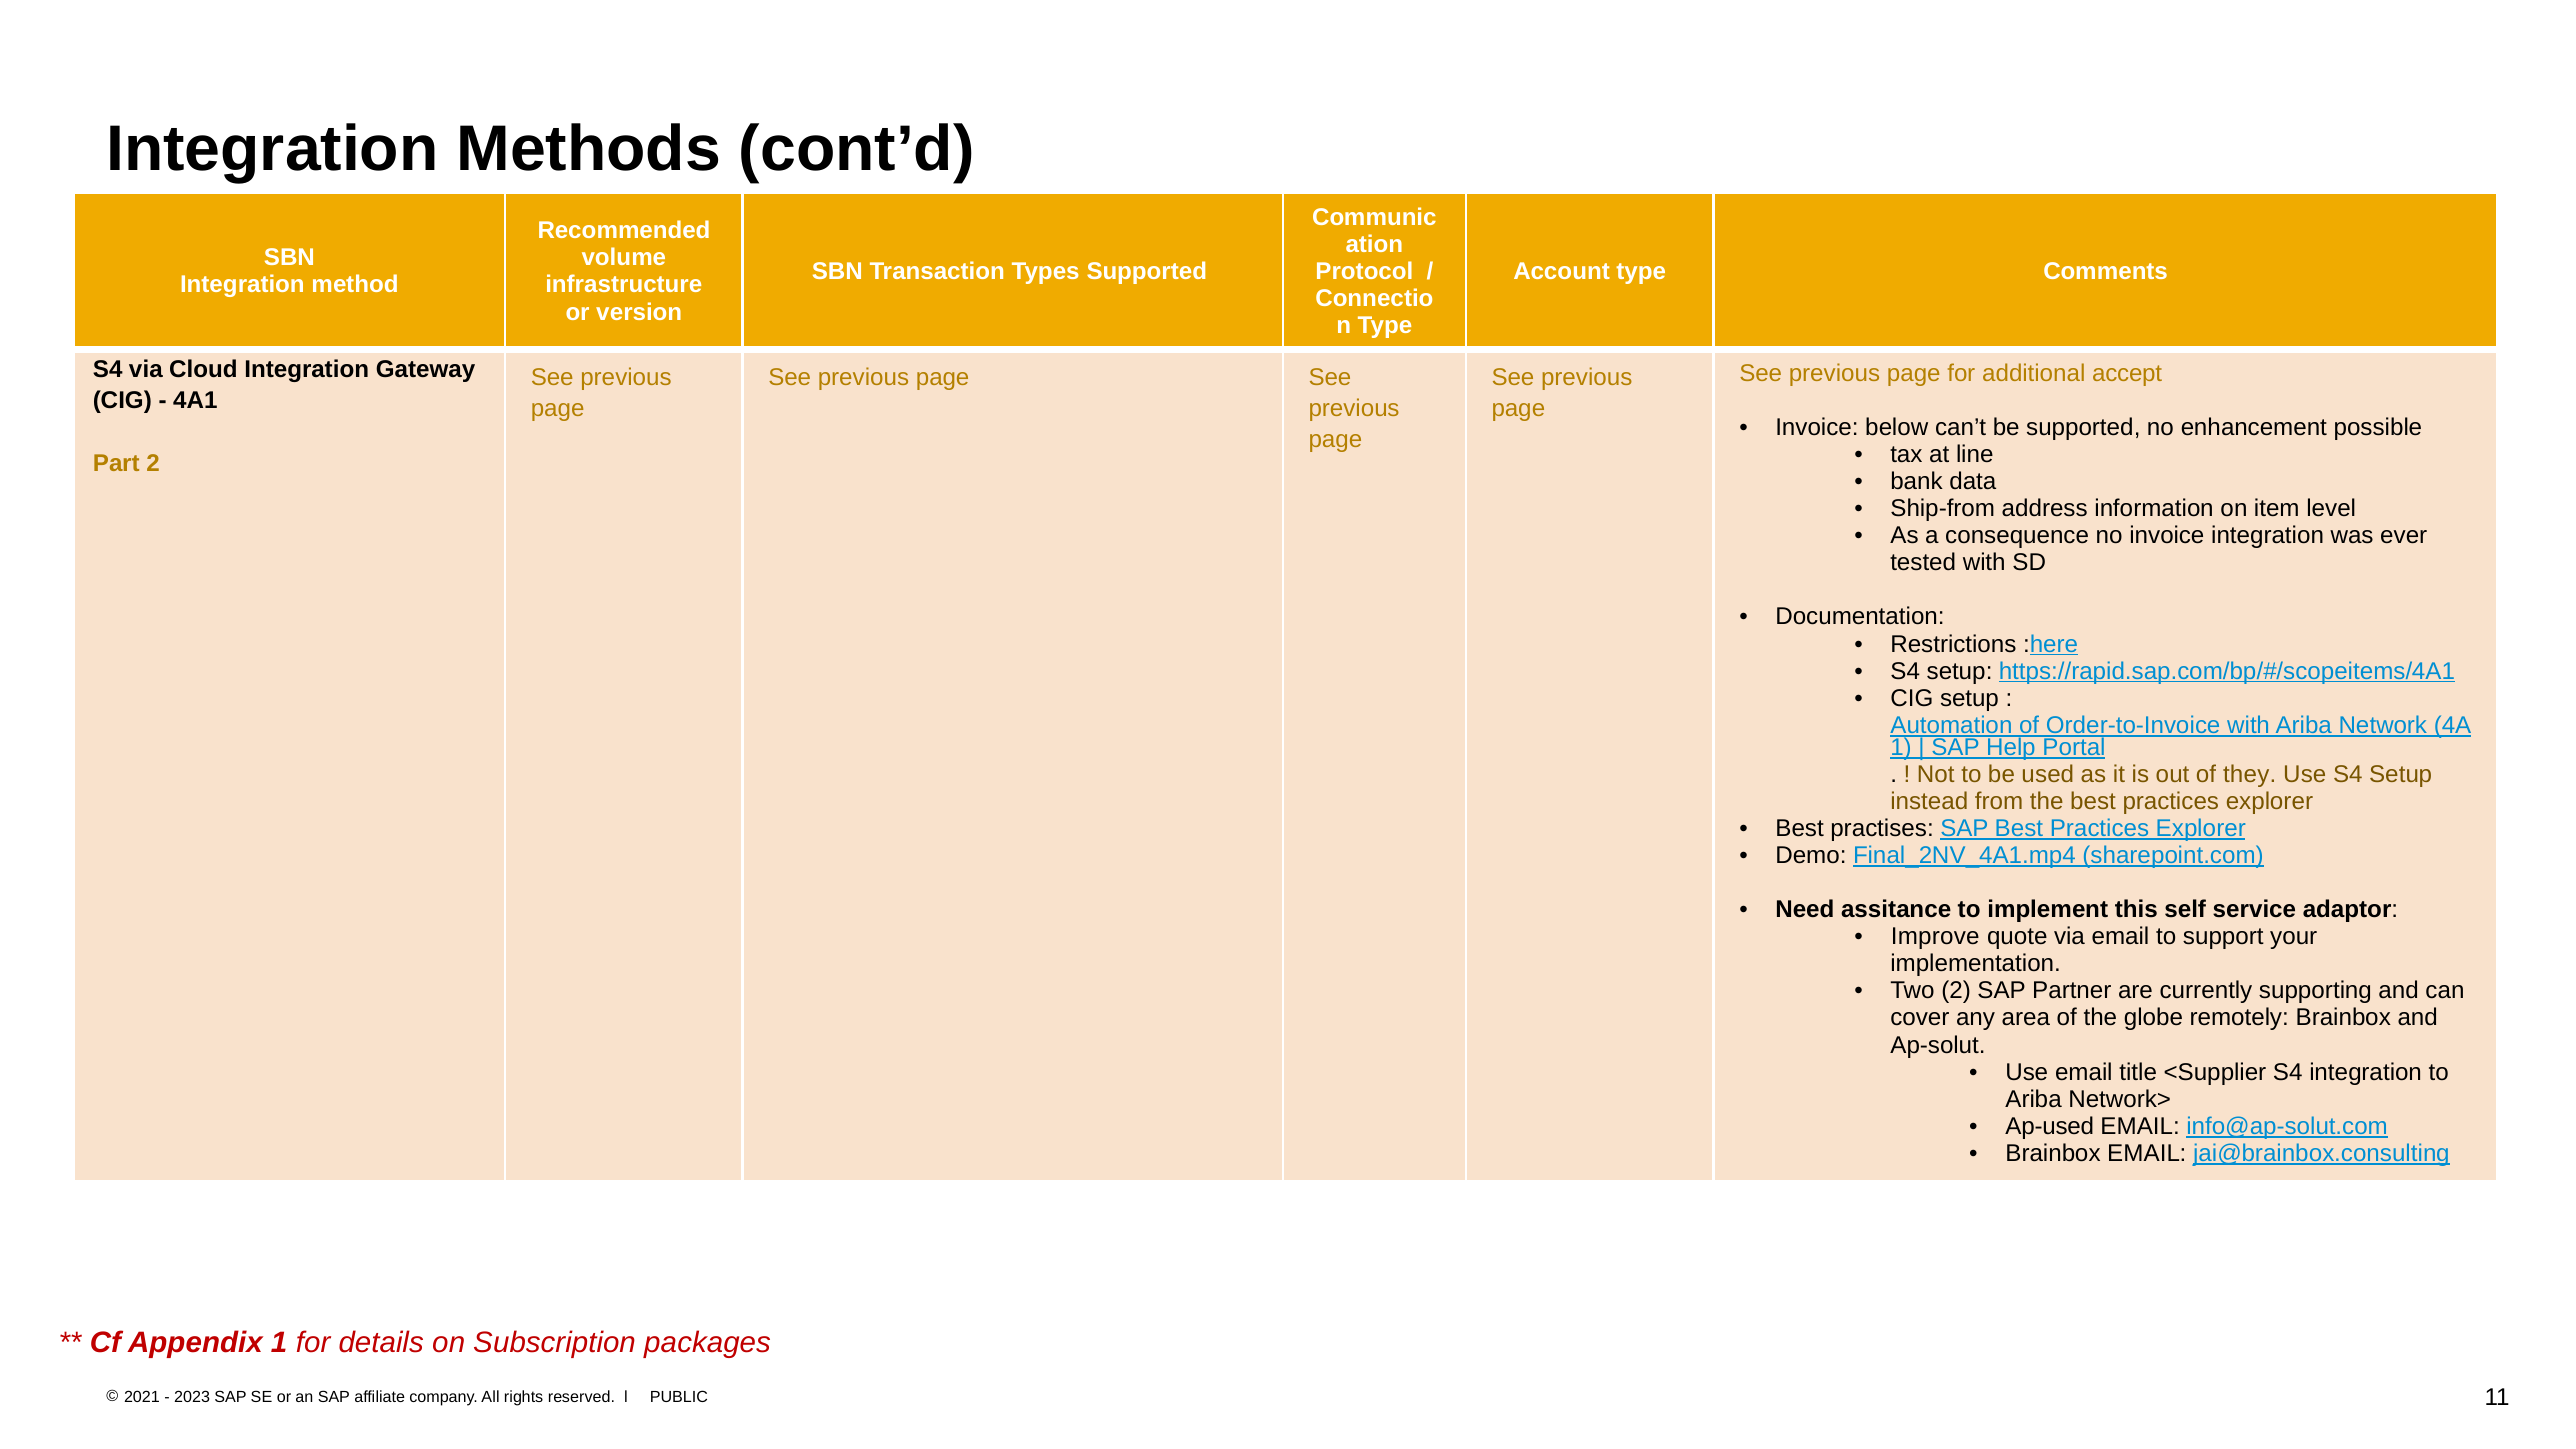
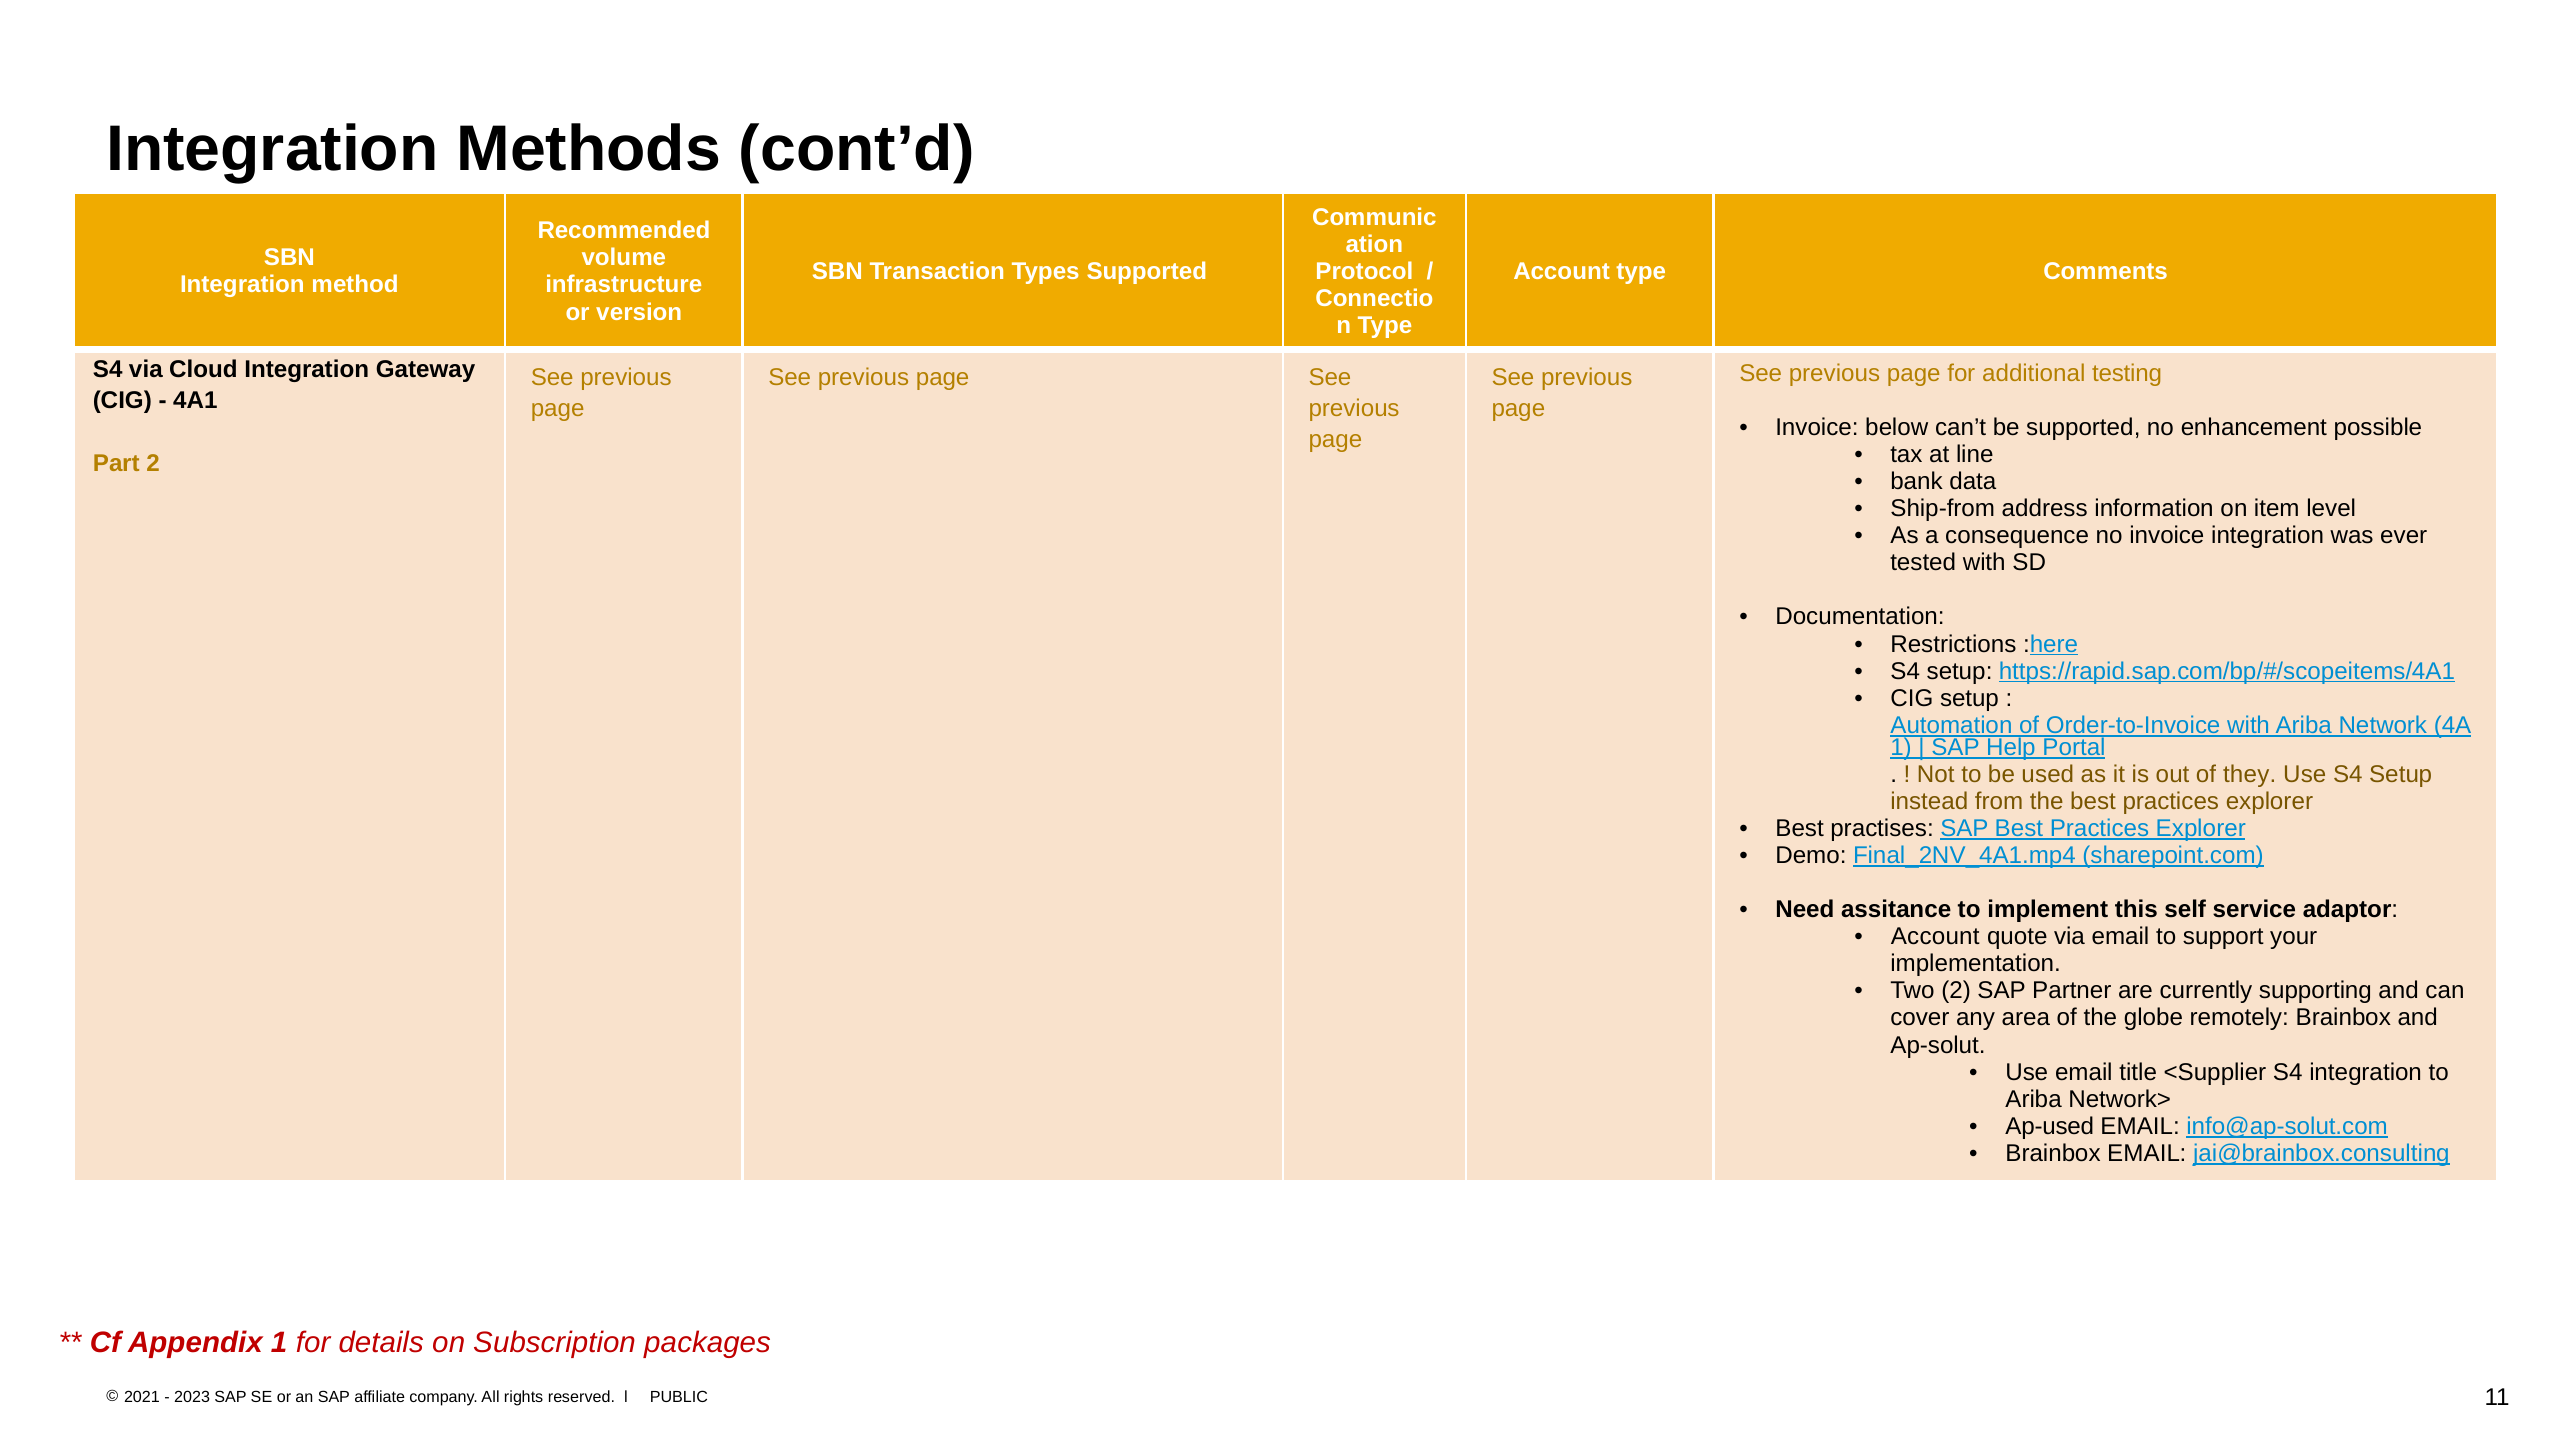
accept: accept -> testing (2127, 373)
Improve: Improve -> Account (1935, 936)
